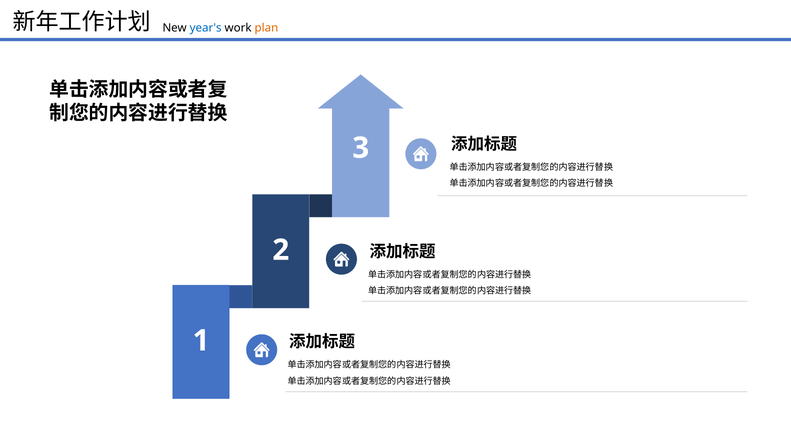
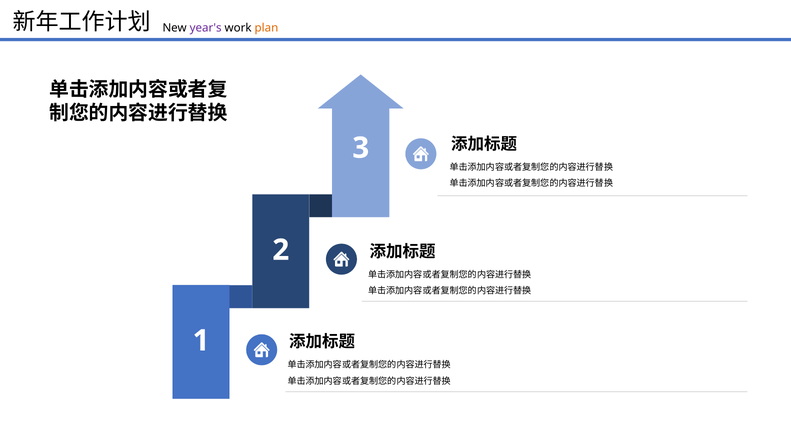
year's colour: blue -> purple (206, 28)
